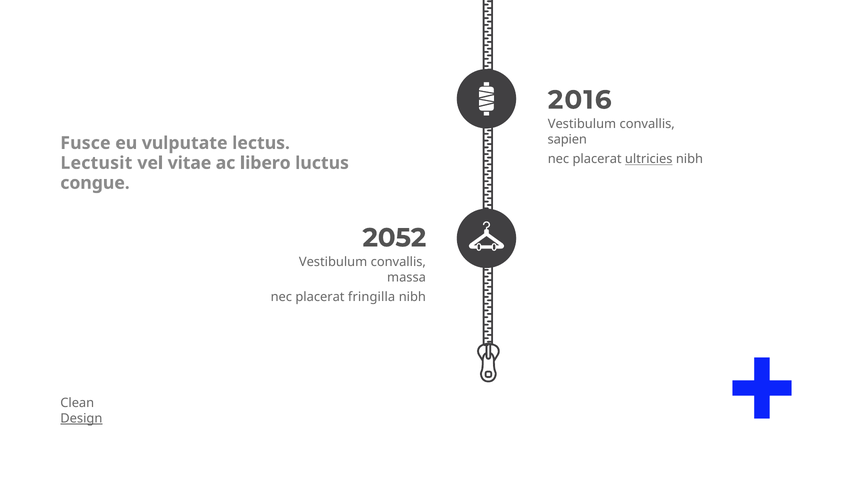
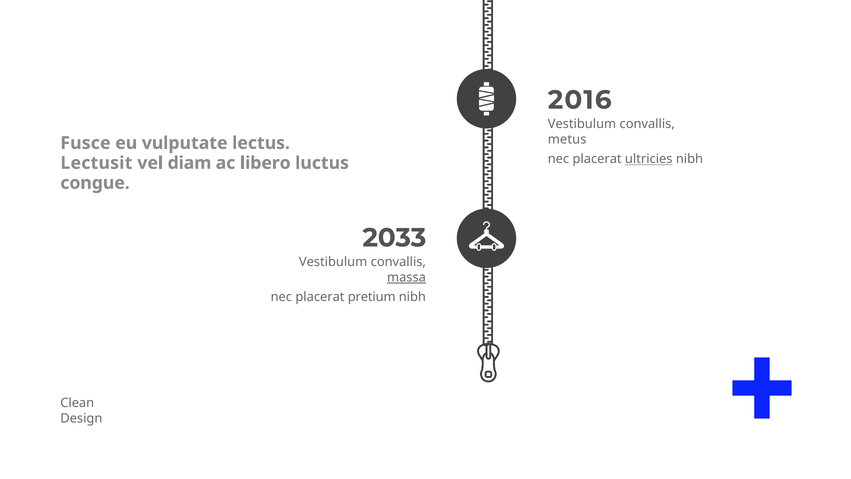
sapien: sapien -> metus (567, 139)
vitae: vitae -> diam (189, 163)
2052: 2052 -> 2033 (394, 238)
massa underline: none -> present (407, 277)
fringilla: fringilla -> pretium (372, 297)
Design underline: present -> none (81, 418)
